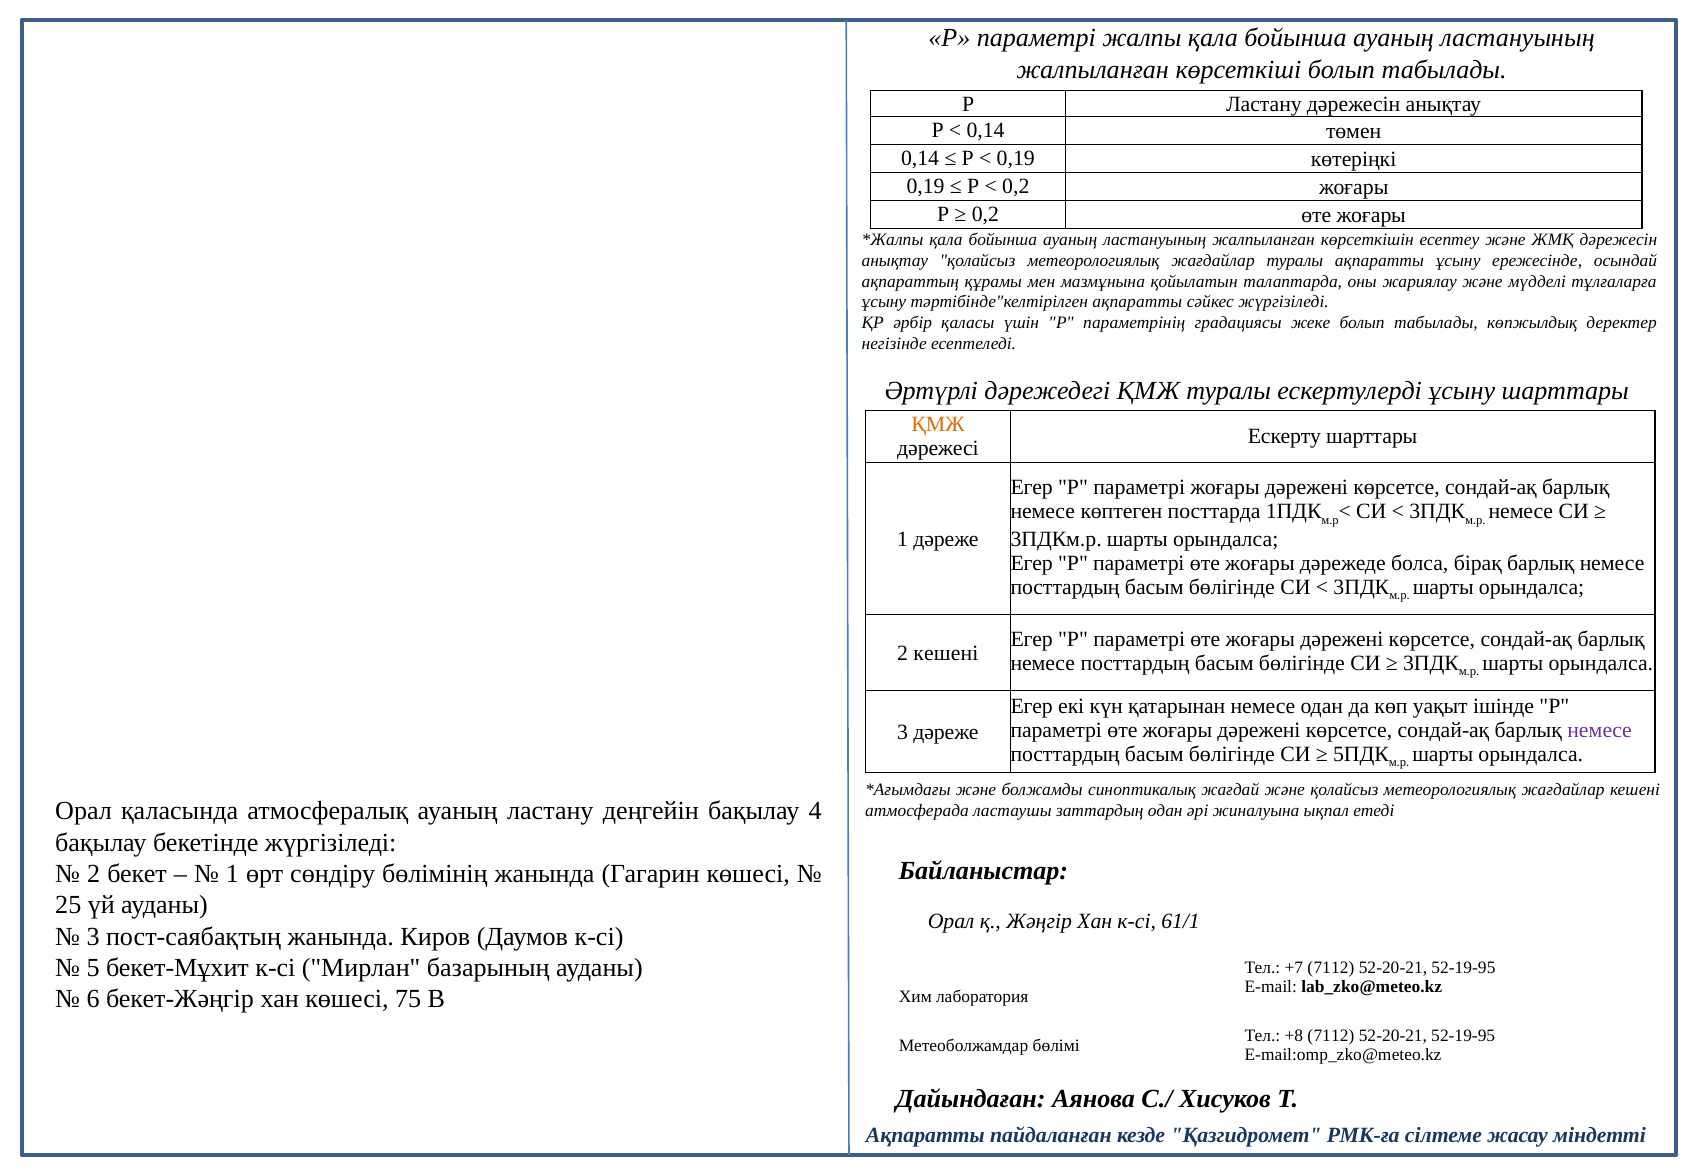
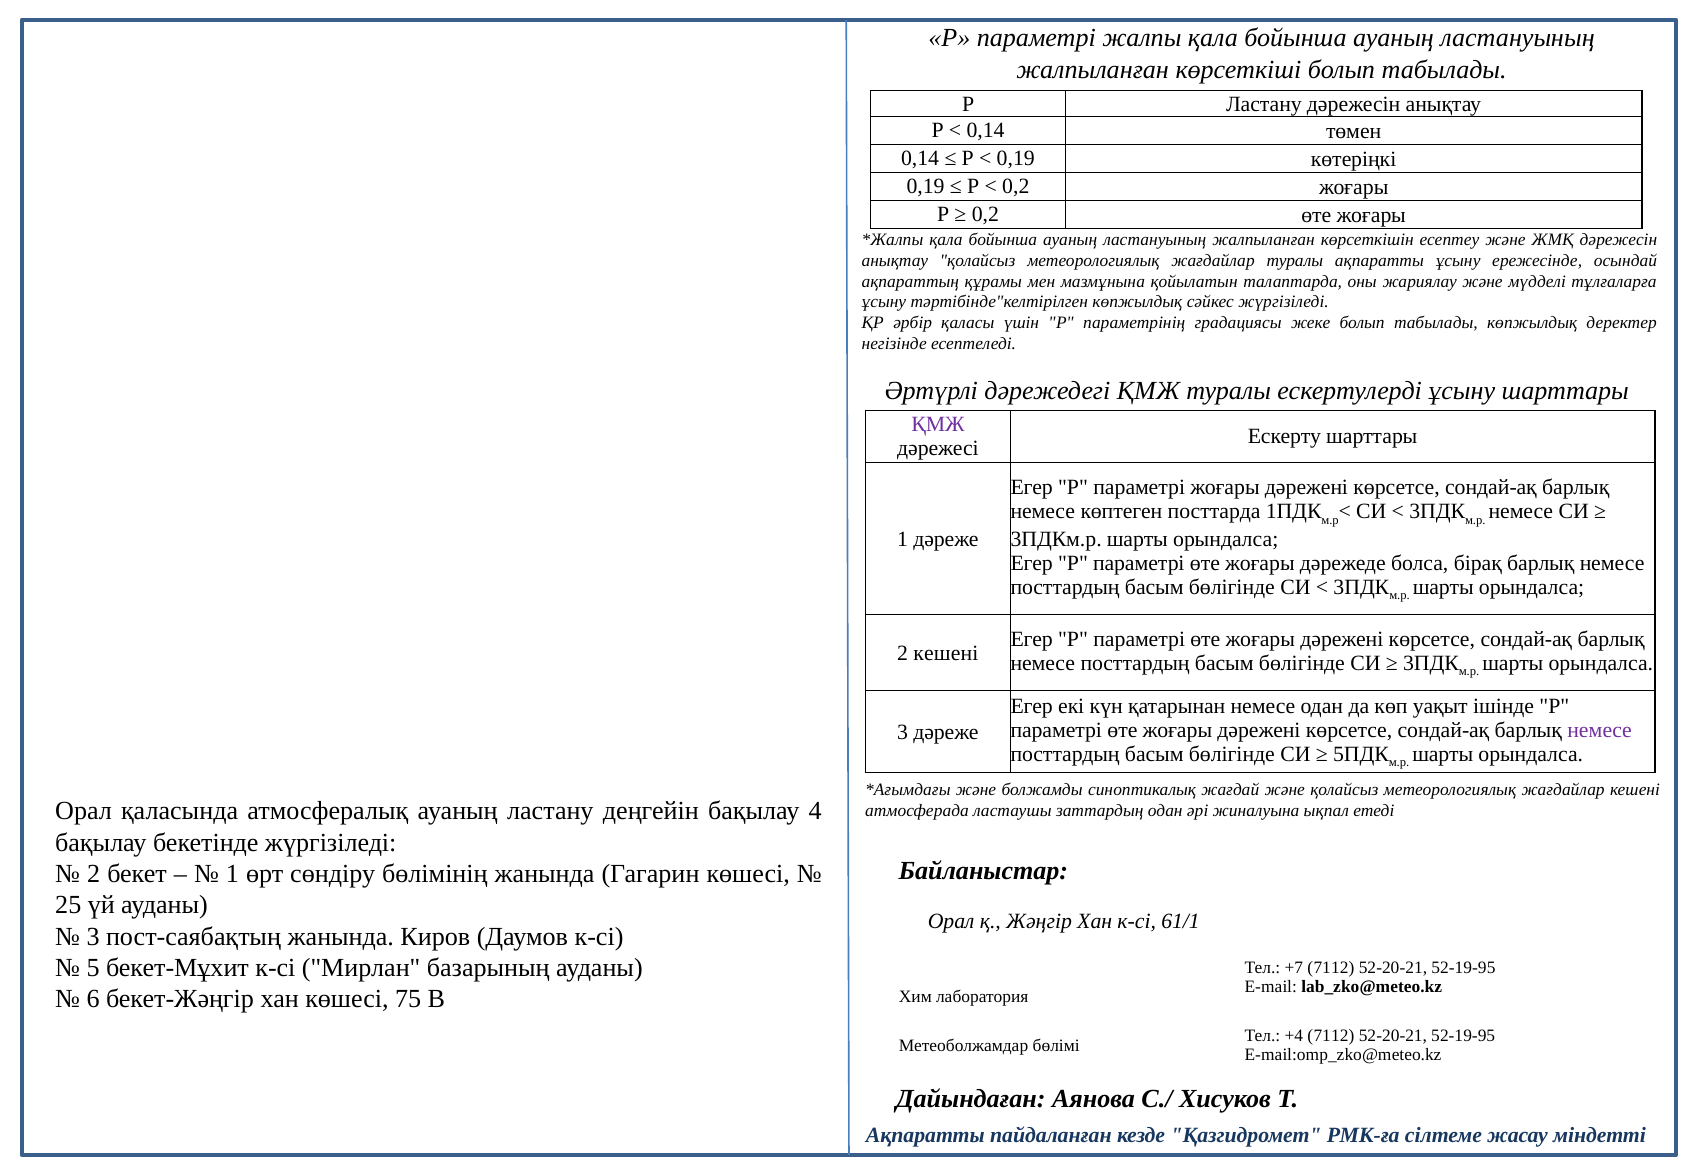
тәртібінде"келтірілген ақпаратты: ақпаратты -> көпжылдық (1137, 302)
ҚМЖ colour: orange -> purple (938, 425)
+8: +8 -> +4 (1294, 1036)
